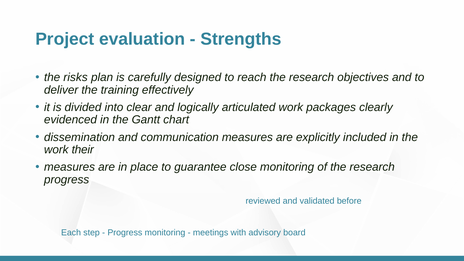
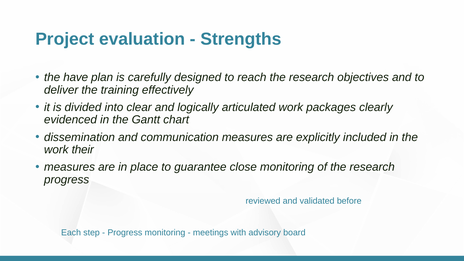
risks: risks -> have (76, 77)
